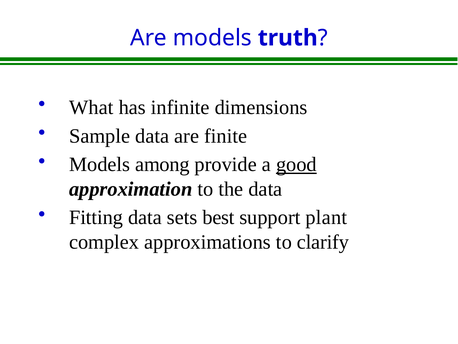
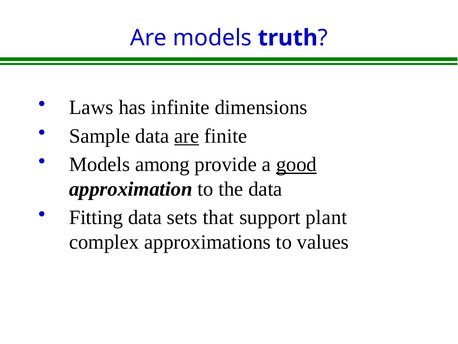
What: What -> Laws (91, 107)
are underline: none -> present (187, 136)
best: best -> that (218, 217)
clarify: clarify -> values (323, 242)
